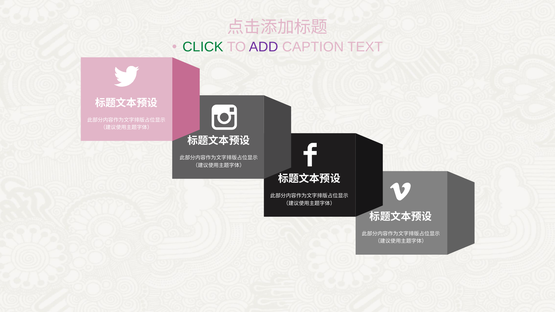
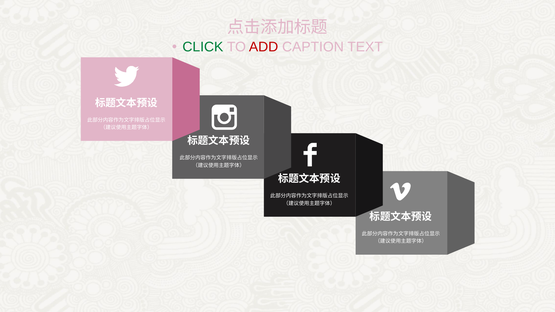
ADD colour: purple -> red (264, 47)
